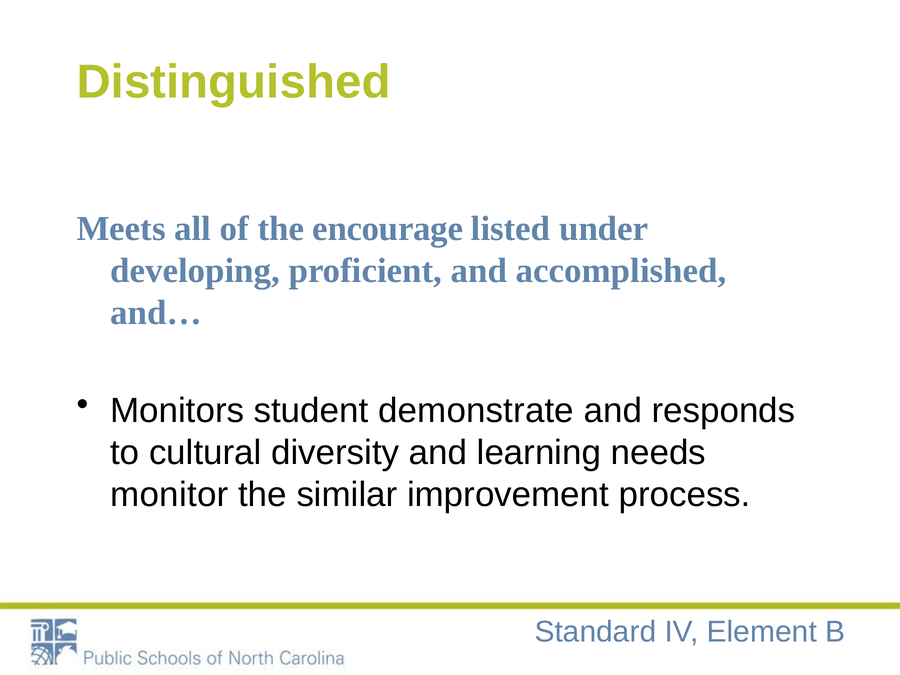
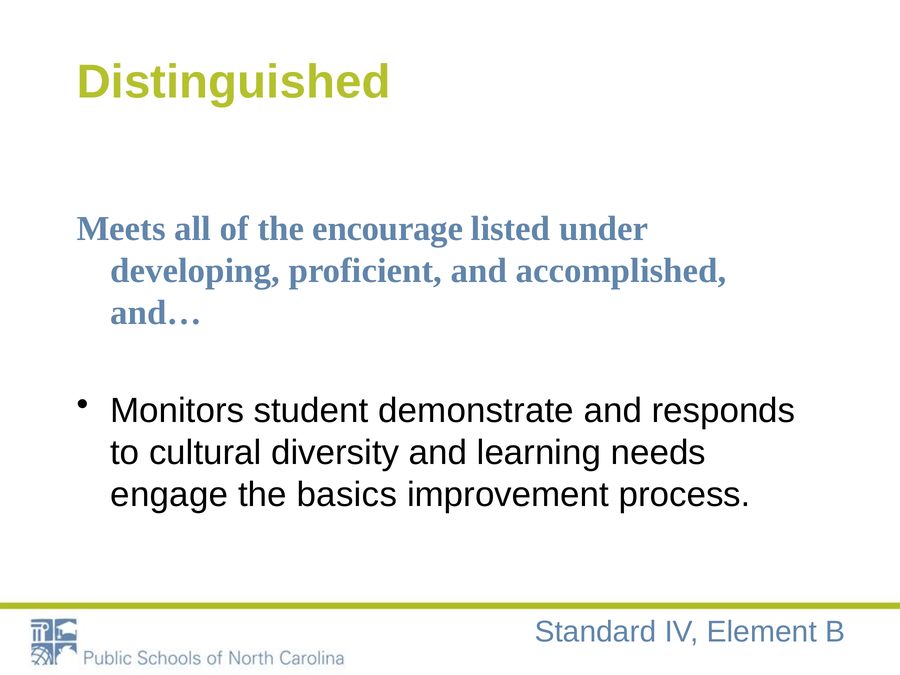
monitor: monitor -> engage (169, 495)
similar: similar -> basics (347, 495)
